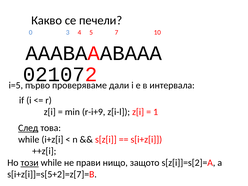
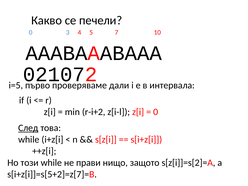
r-i+9: r-i+9 -> r-i+2 (94, 112)
1: 1 -> 0 (156, 112)
този underline: present -> none (30, 163)
